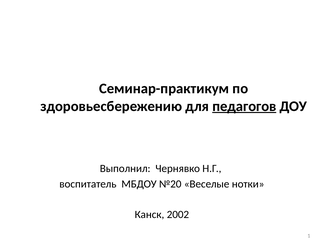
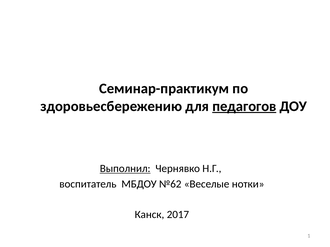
Выполнил underline: none -> present (125, 169)
№20: №20 -> №62 (170, 184)
2002: 2002 -> 2017 (178, 215)
